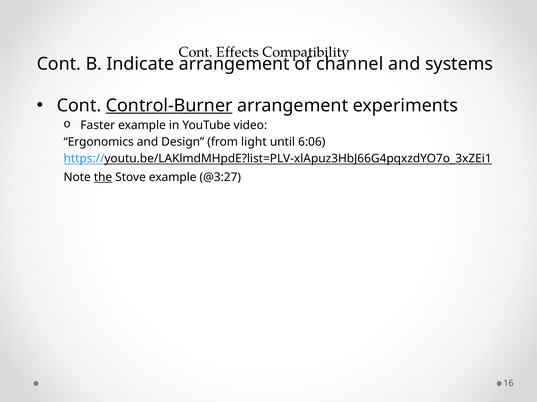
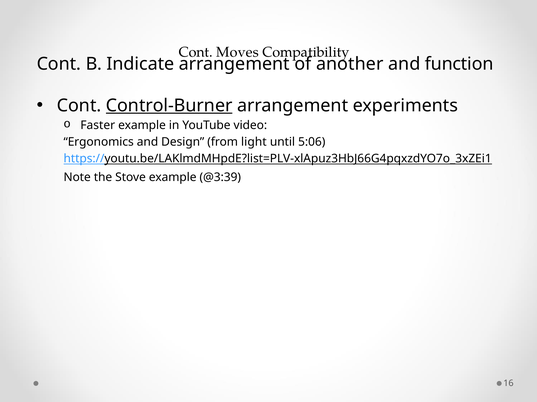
Effects: Effects -> Moves (238, 52)
channel: channel -> another (350, 64)
systems: systems -> function (459, 64)
6:06: 6:06 -> 5:06 (312, 142)
the underline: present -> none (103, 178)
@3:27: @3:27 -> @3:39 (220, 178)
